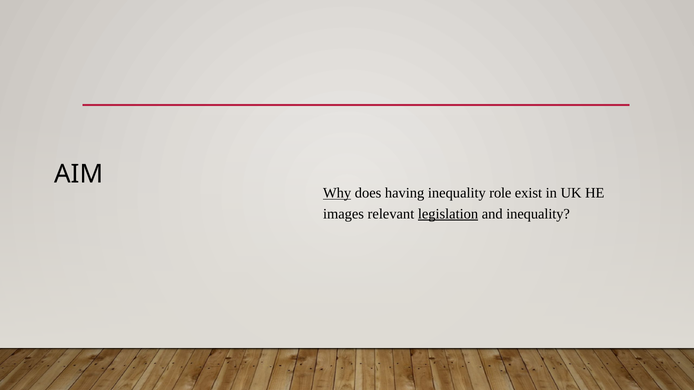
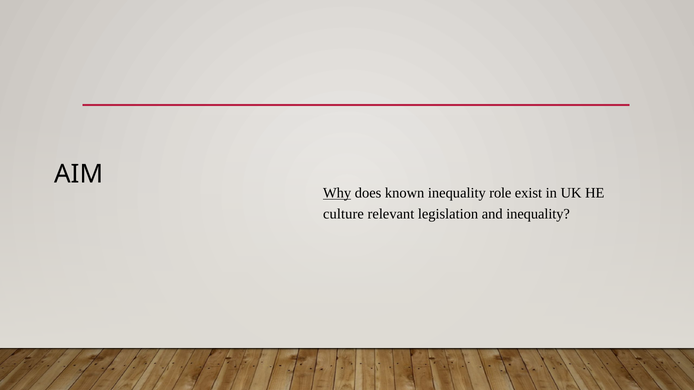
having: having -> known (405, 193)
images: images -> culture (343, 214)
legislation underline: present -> none (448, 214)
